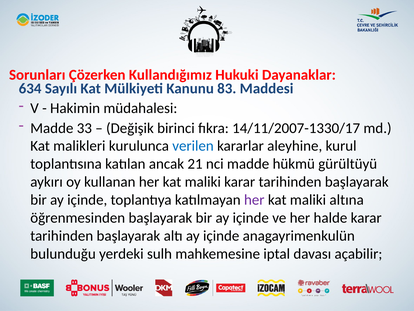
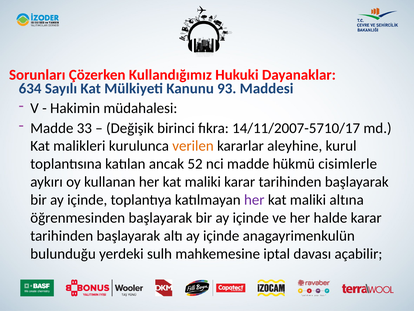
83: 83 -> 93 (227, 89)
14/11/2007-1330/17: 14/11/2007-1330/17 -> 14/11/2007-5710/17 (296, 128)
verilen colour: blue -> orange (193, 146)
21: 21 -> 52 (195, 164)
gürültüyü: gürültüyü -> cisimlerle (348, 164)
